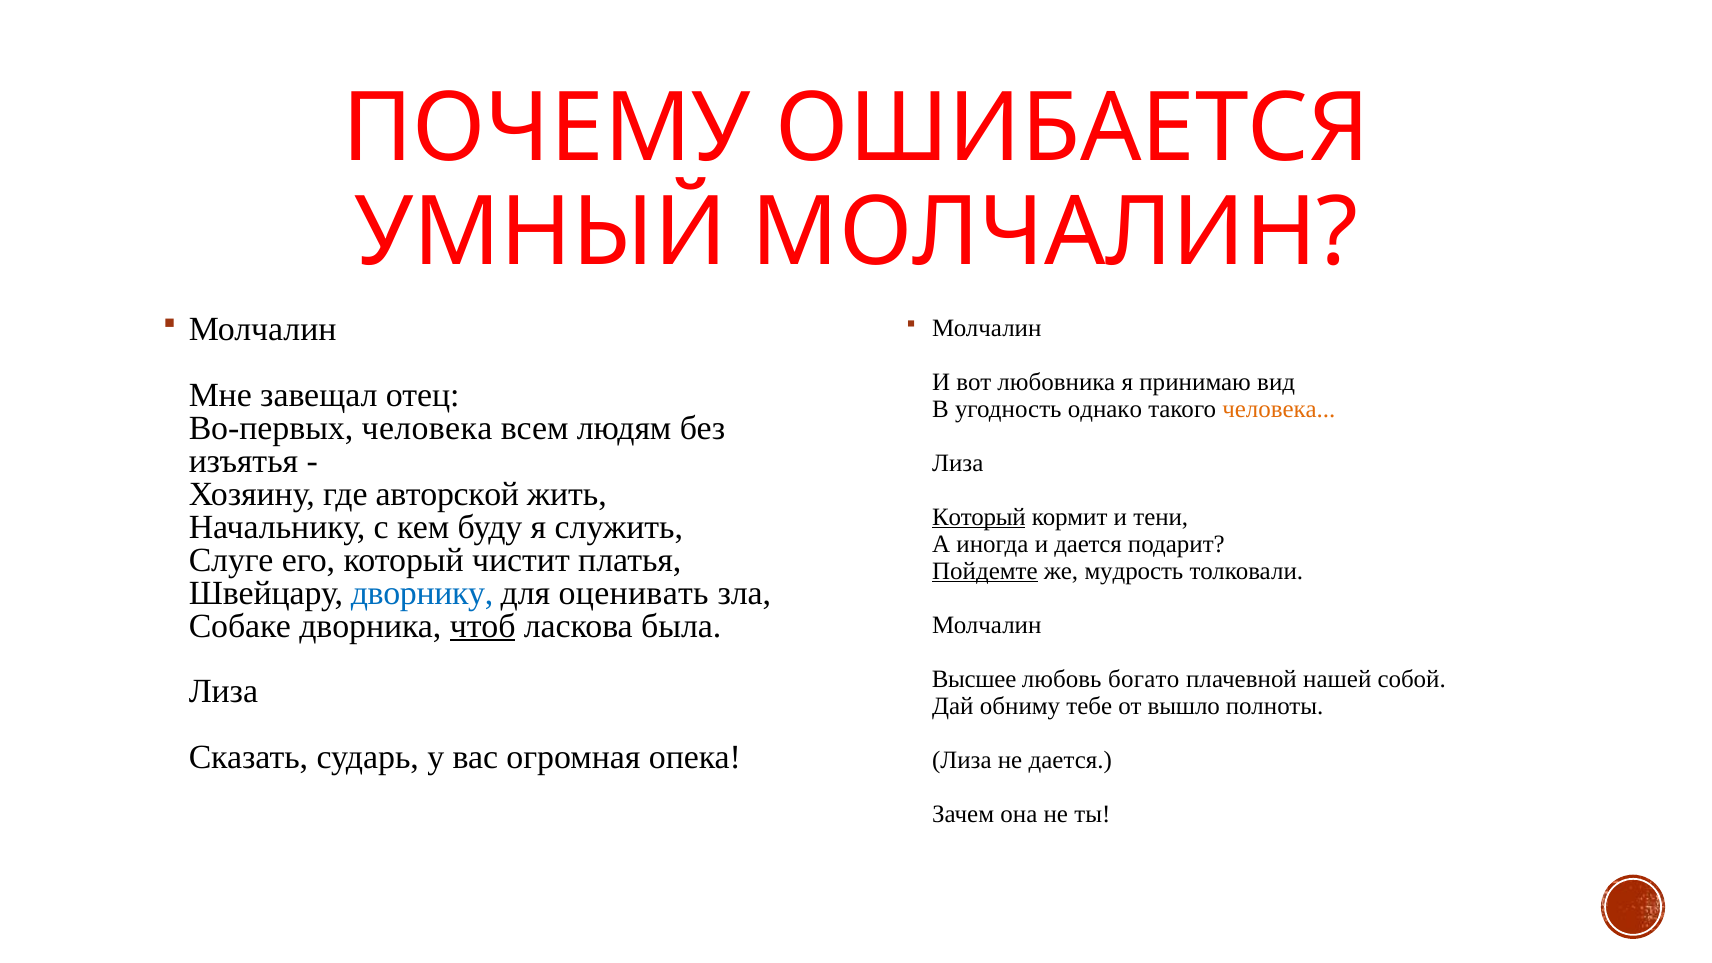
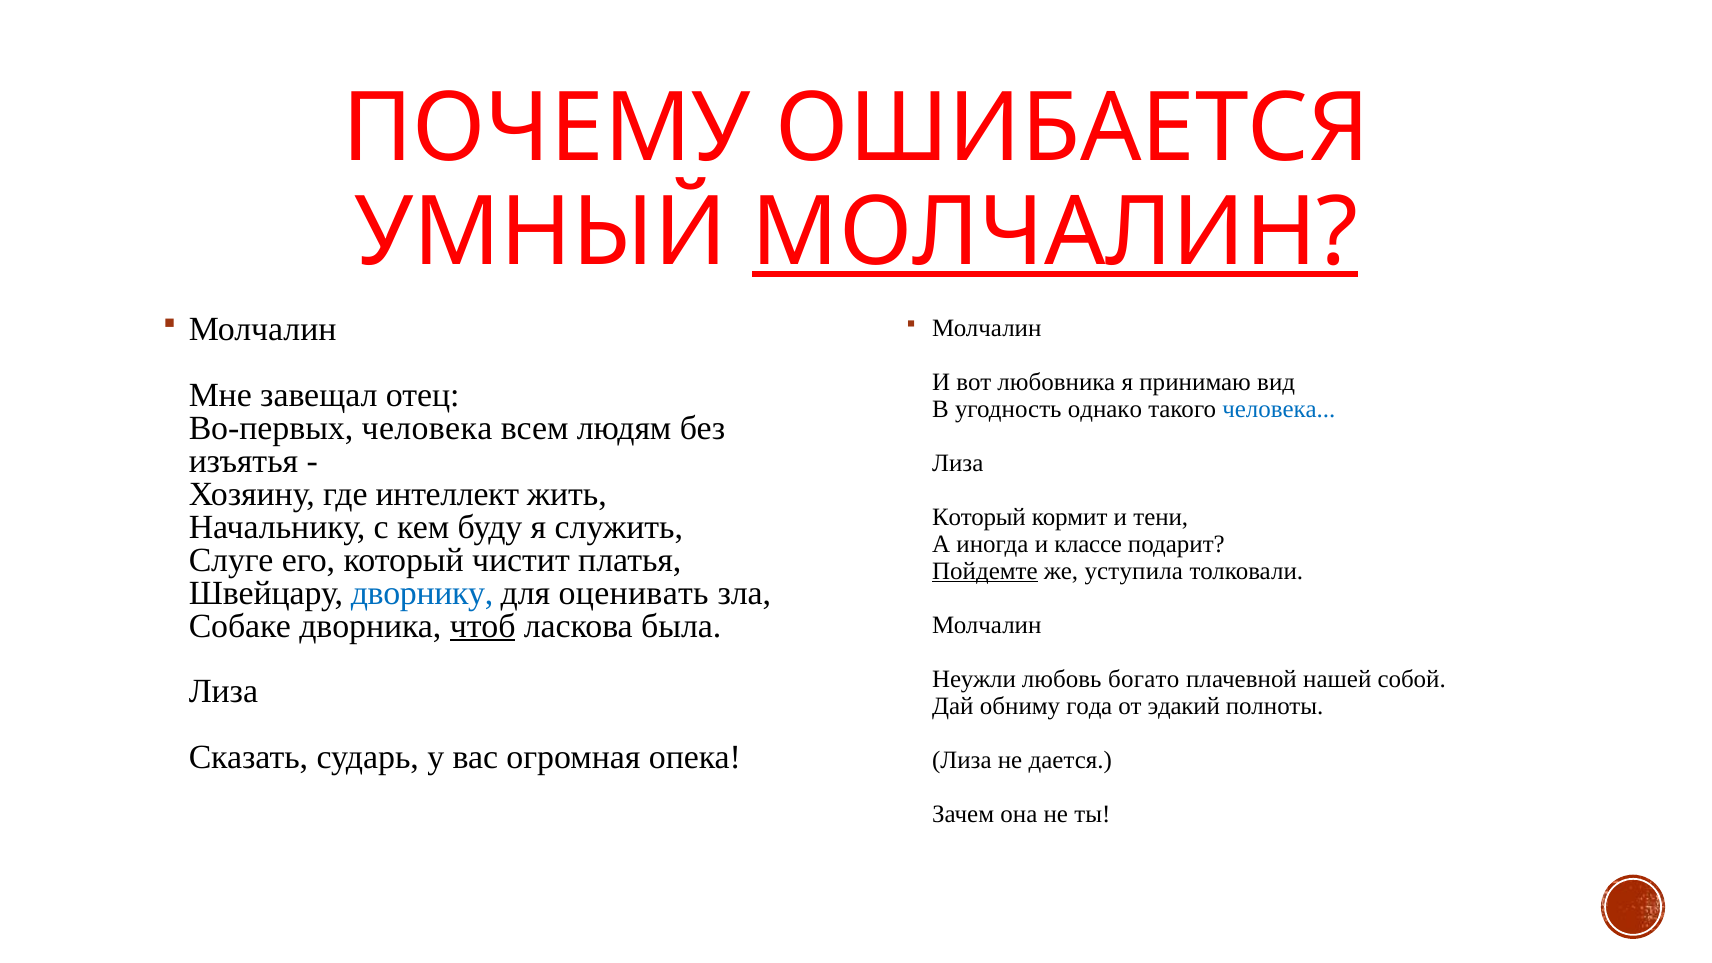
МОЛЧАЛИН underline: none -> present (1055, 232)
человека colour: orange -> blue (1279, 409)
авторской: авторской -> интеллект (447, 494)
Который underline: present -> none (979, 517)
и дается: дается -> классе (1088, 544)
мудрость: мудрость -> уступила (1134, 571)
Высшее: Высшее -> Неужли (974, 679)
тебе: тебе -> года (1089, 706)
вышло: вышло -> эдакий (1184, 706)
